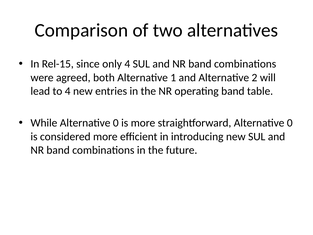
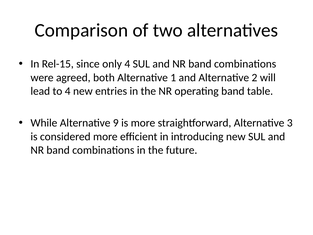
While Alternative 0: 0 -> 9 (116, 123)
straightforward Alternative 0: 0 -> 3 (290, 123)
